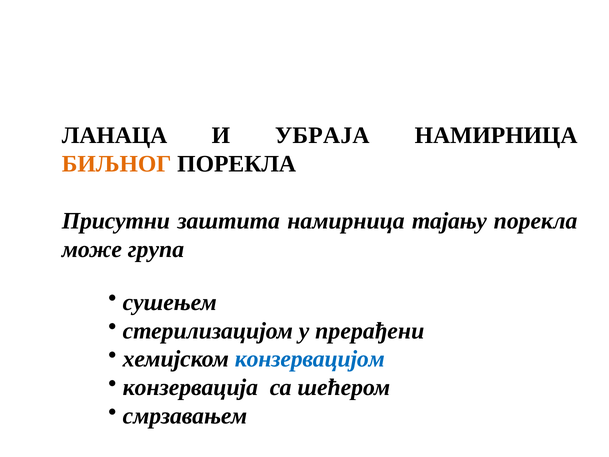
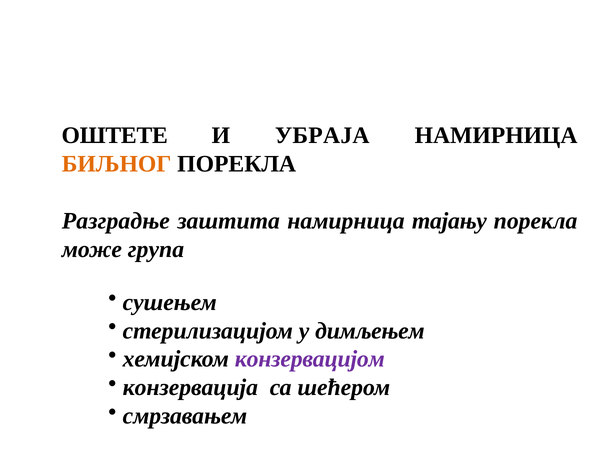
ЛАНАЦА: ЛАНАЦА -> ОШТЕТЕ (115, 136)
Присутни: Присутни -> Разградње (116, 221)
прерађени: прерађени -> димљењем (370, 331)
конзервацијом colour: blue -> purple (310, 359)
